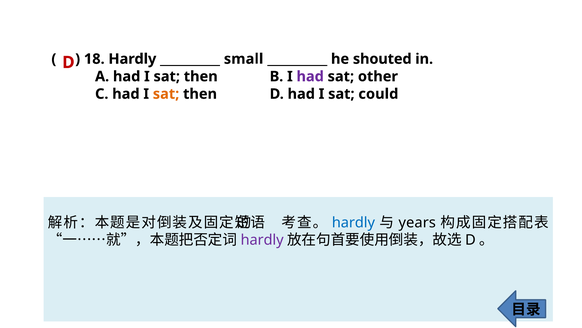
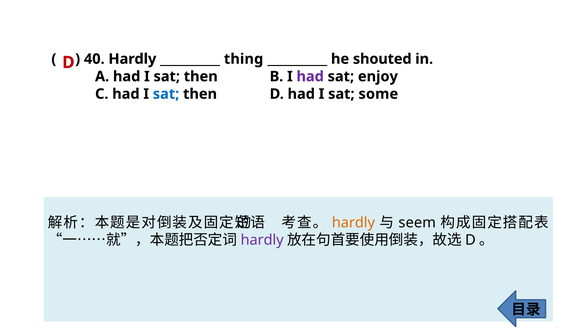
18: 18 -> 40 (94, 59)
small: small -> thing (244, 59)
other: other -> enjoy (378, 76)
sat colour: orange -> blue (166, 94)
could: could -> some (378, 94)
hardly colour: blue -> orange (353, 222)
years: years -> seem (417, 222)
